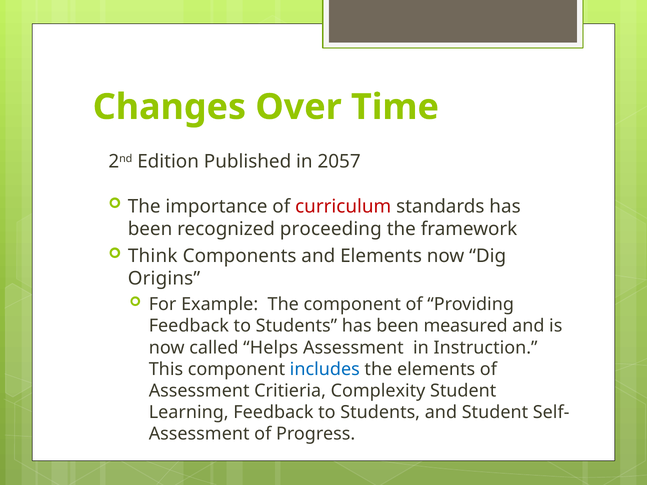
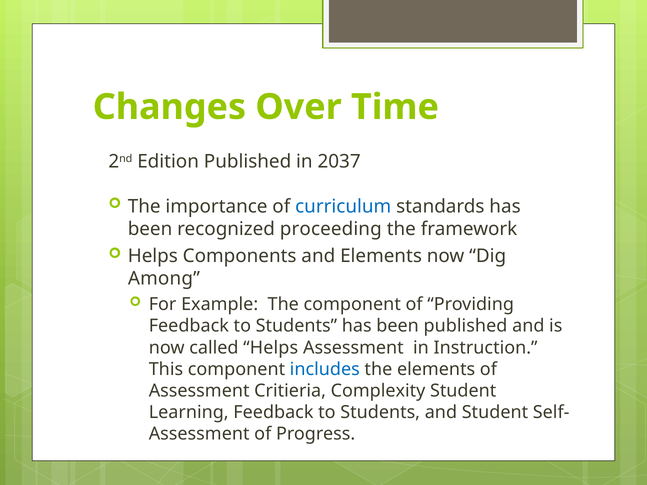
2057: 2057 -> 2037 (339, 161)
curriculum colour: red -> blue (343, 206)
Think: Think -> Helps (153, 256)
Origins: Origins -> Among (164, 279)
been measured: measured -> published (465, 326)
